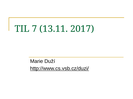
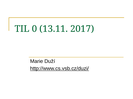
7: 7 -> 0 (34, 29)
